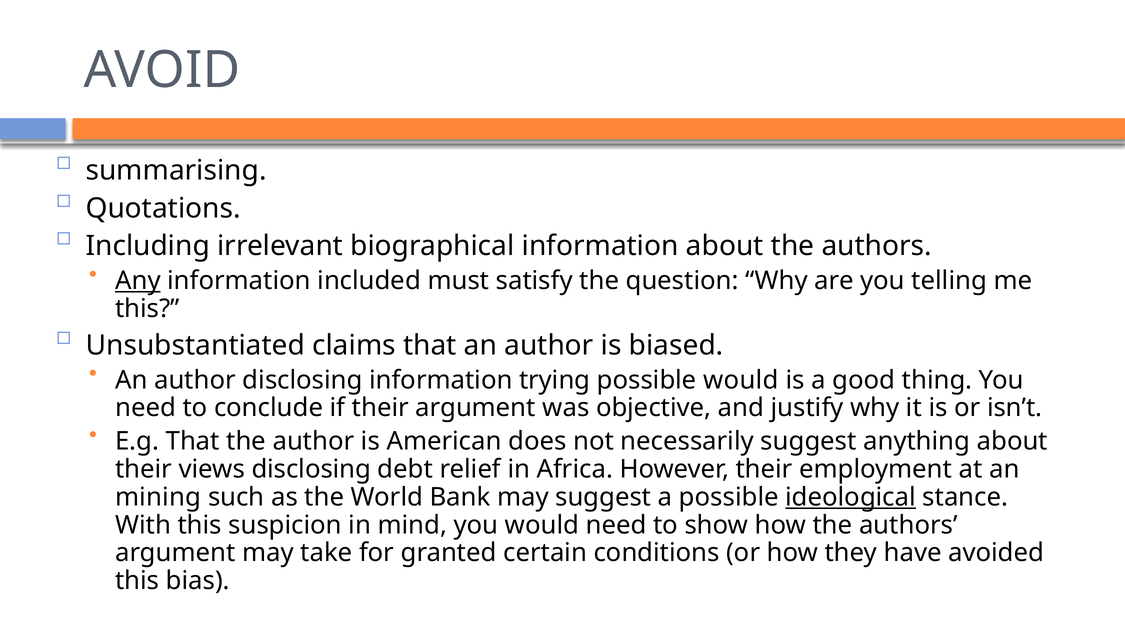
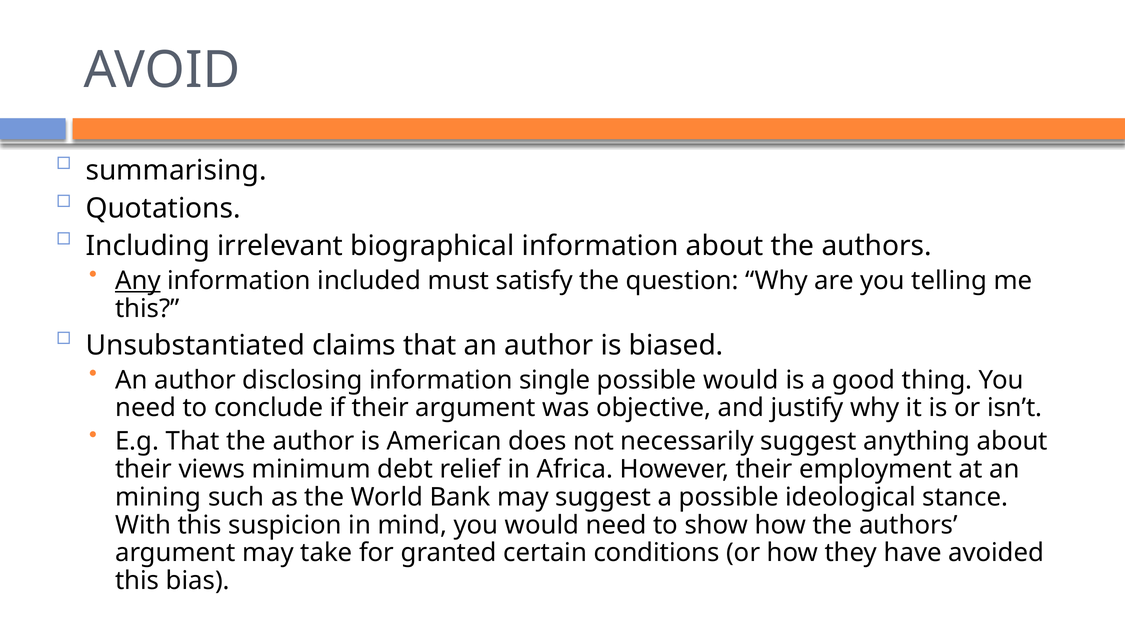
trying: trying -> single (555, 380)
views disclosing: disclosing -> minimum (311, 469)
ideological underline: present -> none (851, 497)
